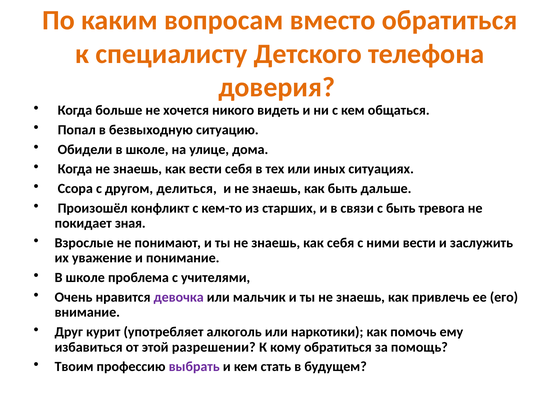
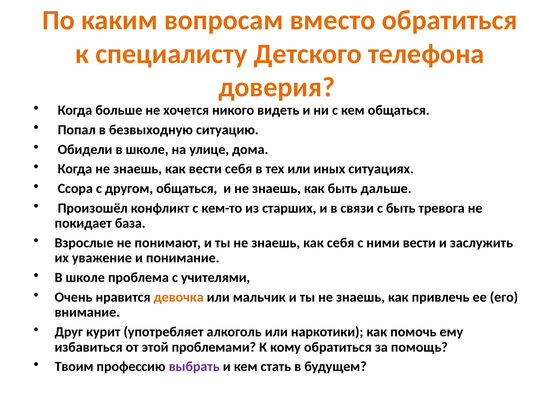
другом делиться: делиться -> общаться (187, 189)
зная: зная -> база (130, 223)
девочка colour: purple -> orange (179, 297)
разрешении: разрешении -> проблемами (214, 347)
